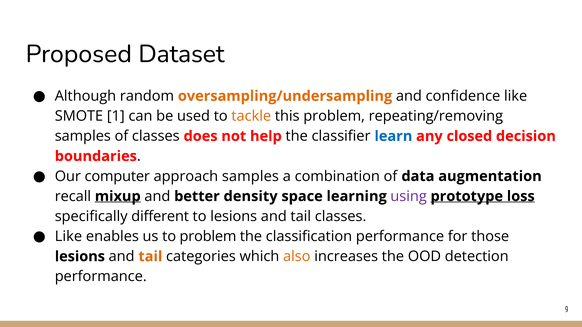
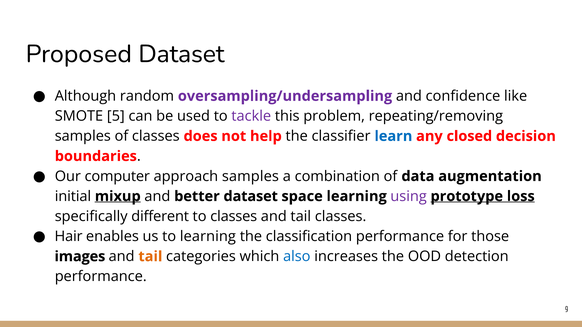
oversampling/undersampling colour: orange -> purple (285, 96)
1: 1 -> 5 (116, 116)
tackle colour: orange -> purple (251, 116)
recall: recall -> initial (73, 197)
better density: density -> dataset (251, 197)
to lesions: lesions -> classes (234, 217)
Like: Like -> Hair (69, 237)
to problem: problem -> learning (208, 237)
lesions: lesions -> images (80, 257)
also colour: orange -> blue (297, 257)
